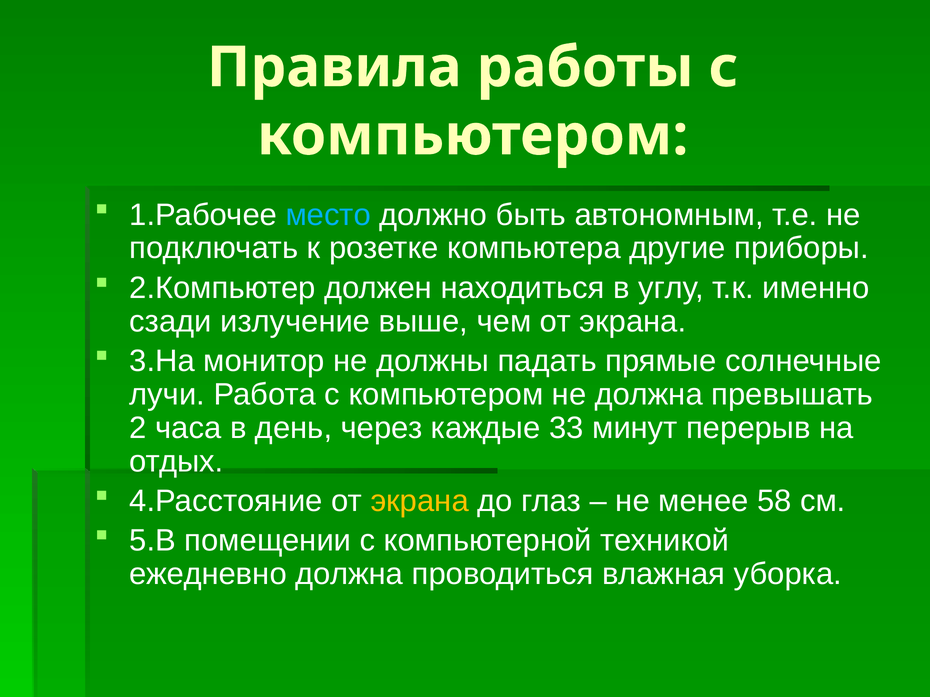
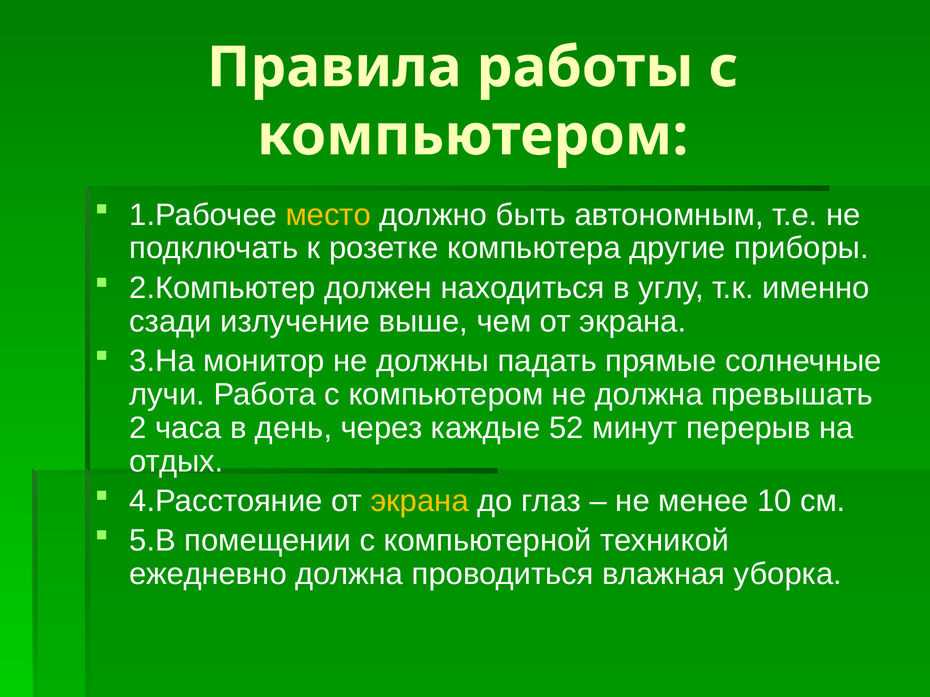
место colour: light blue -> yellow (328, 215)
33: 33 -> 52 (566, 428)
58: 58 -> 10 (774, 501)
